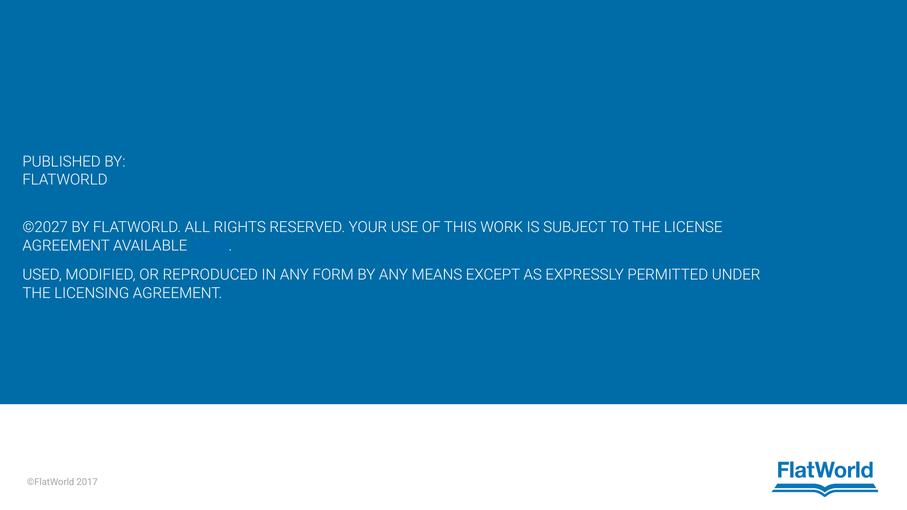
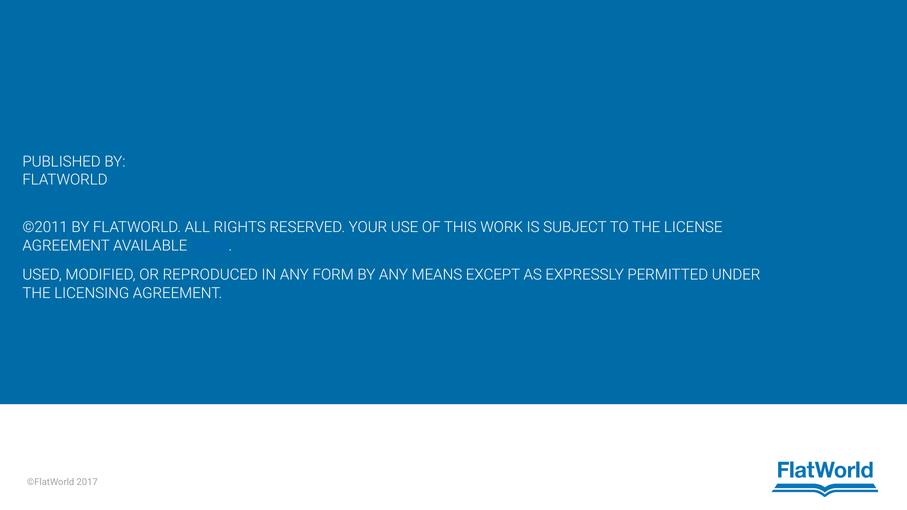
©2027: ©2027 -> ©2011 (45, 228)
